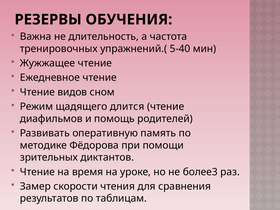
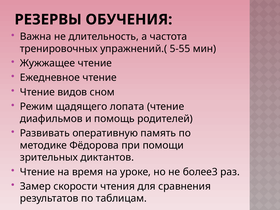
5-40: 5-40 -> 5-55 (180, 49)
длится: длится -> лопата (127, 107)
